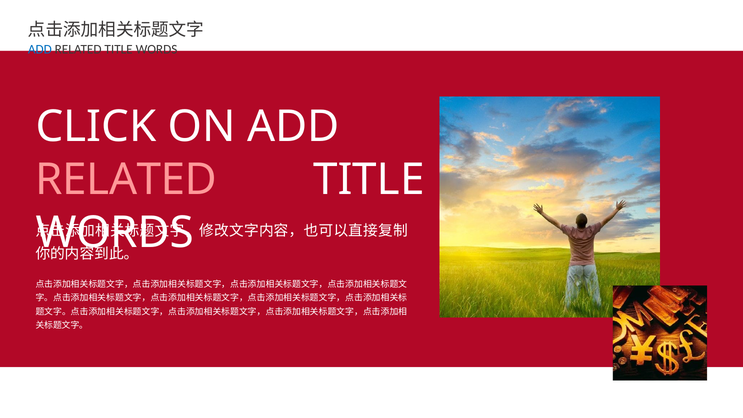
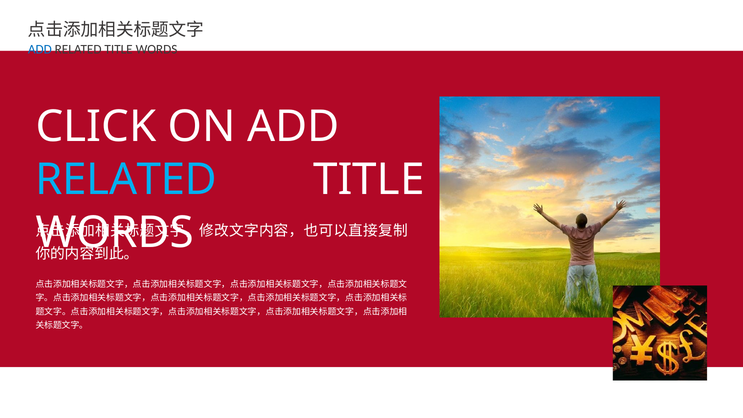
RELATED colour: pink -> light blue (126, 180)
